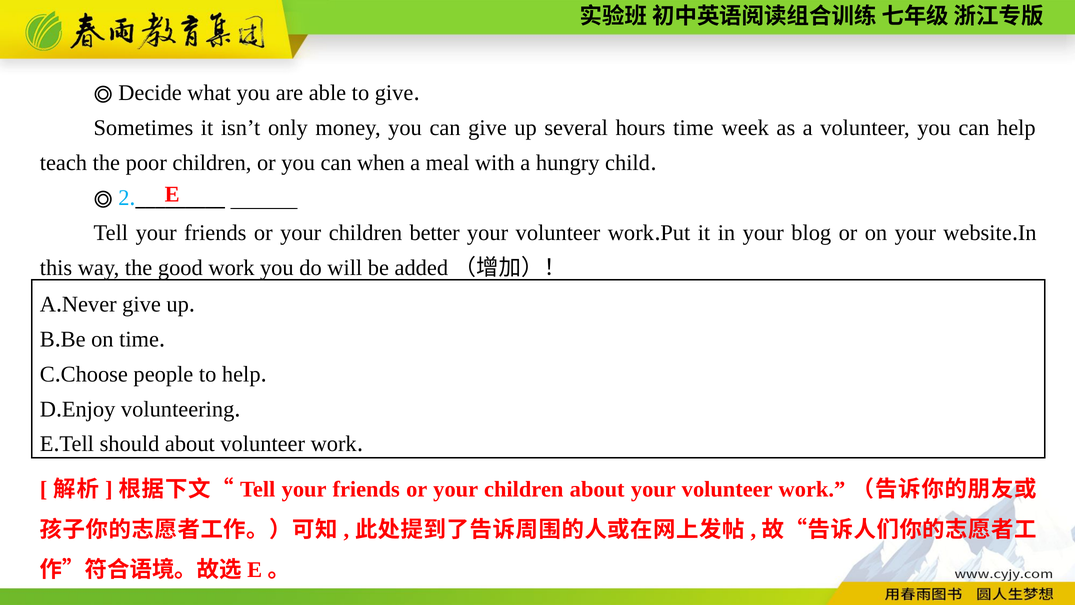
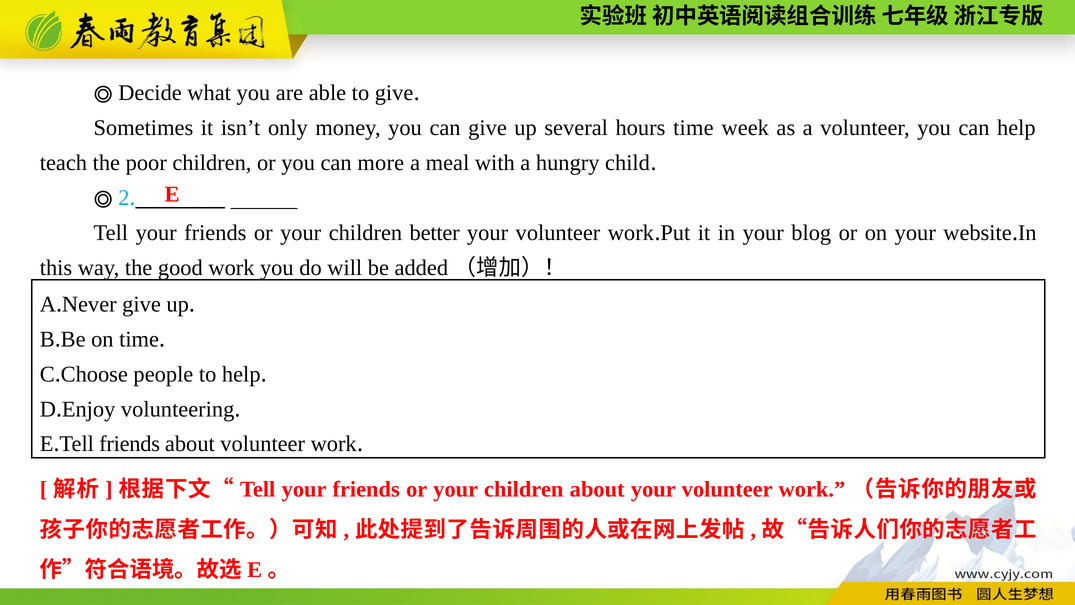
when: when -> more (381, 163)
Tell should: should -> friends (130, 444)
